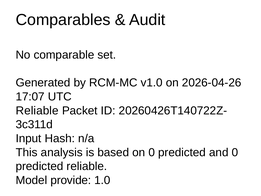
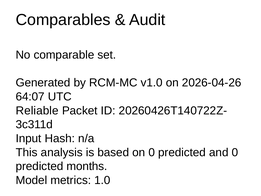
17:07: 17:07 -> 64:07 (30, 97)
predicted reliable: reliable -> months (87, 166)
provide: provide -> metrics (71, 180)
